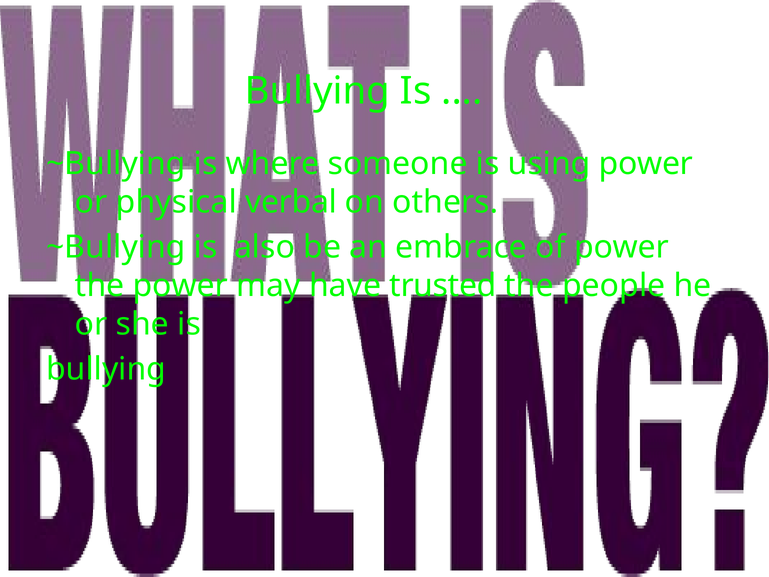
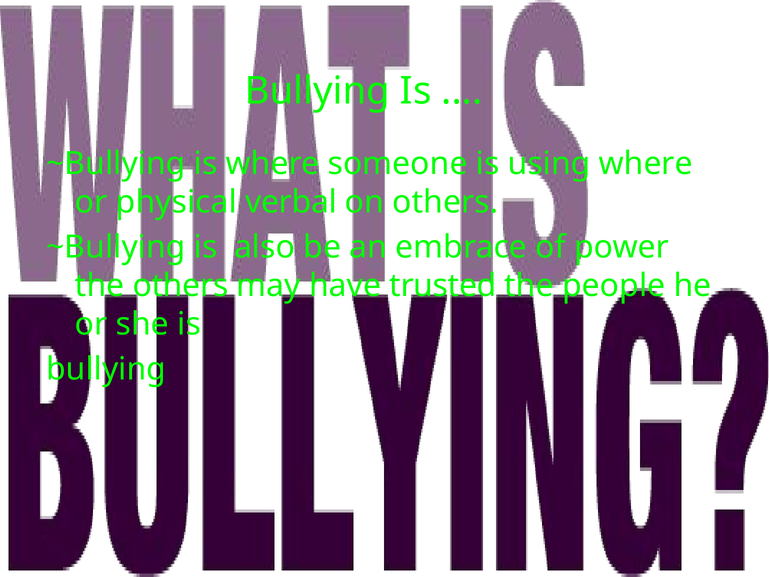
using power: power -> where (646, 164)
the power: power -> others (181, 285)
